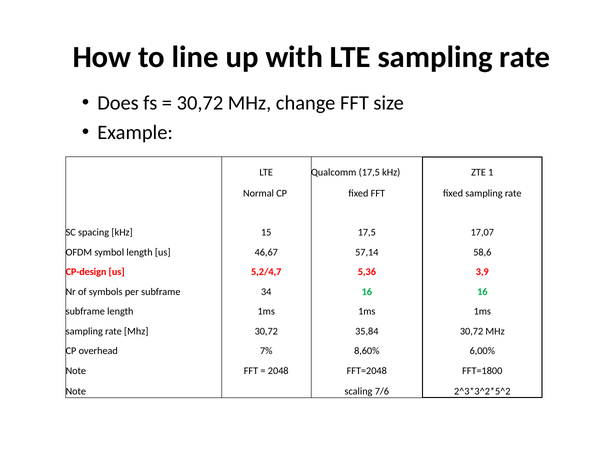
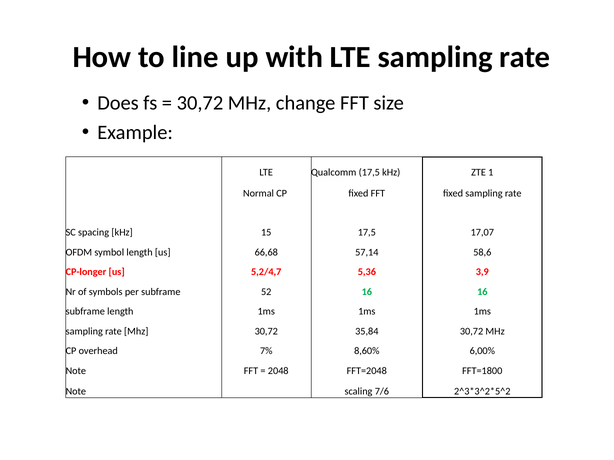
46,67: 46,67 -> 66,68 (266, 253)
CP-design: CP-design -> CP-longer (86, 272)
34: 34 -> 52 (266, 292)
